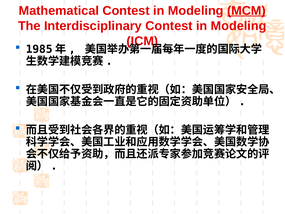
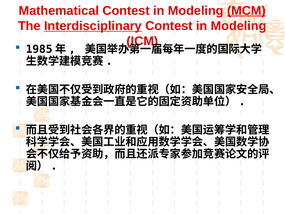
Interdisciplinary underline: none -> present (93, 26)
